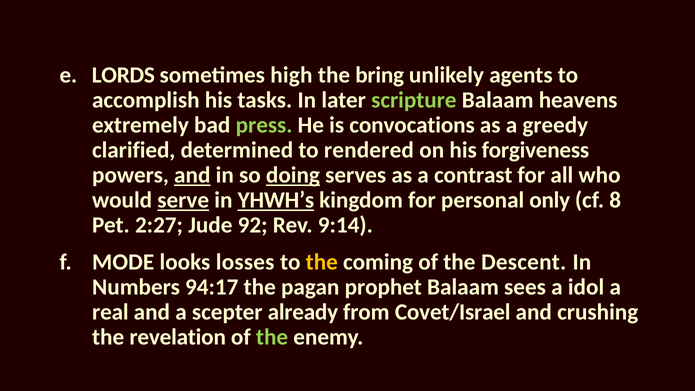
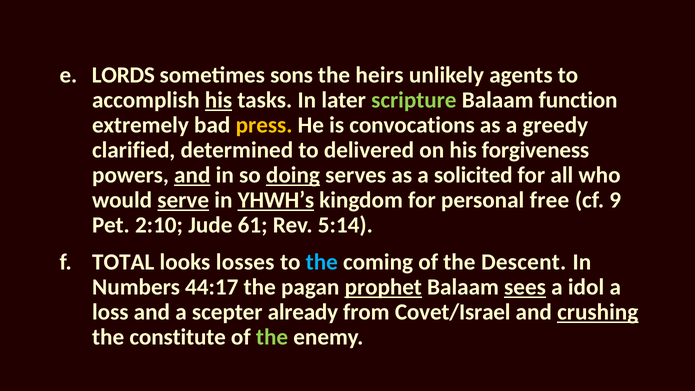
high: high -> sons (292, 75)
bring: bring -> heirs (379, 75)
his underline: none -> present (219, 100)
heavens: heavens -> function (578, 100)
press colour: light green -> yellow (264, 125)
rendered: rendered -> delivered (369, 150)
contrast: contrast -> solicited (473, 175)
only: only -> free (549, 200)
8: 8 -> 9 (615, 200)
2:27: 2:27 -> 2:10 (159, 225)
92: 92 -> 61 (253, 225)
9:14: 9:14 -> 5:14 (345, 225)
MODE: MODE -> TOTAL (123, 262)
the colour: yellow -> light blue (322, 262)
94:17: 94:17 -> 44:17 (212, 287)
prophet underline: none -> present (383, 287)
sees underline: none -> present (525, 287)
real: real -> loss (110, 312)
crushing underline: none -> present (598, 312)
revelation: revelation -> constitute (178, 337)
